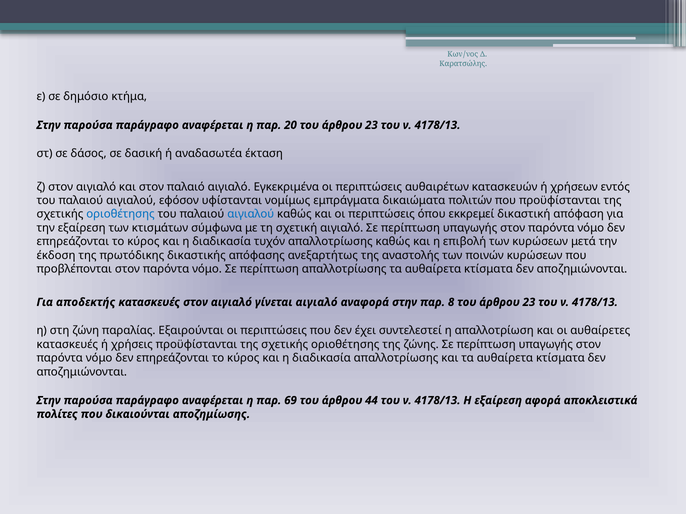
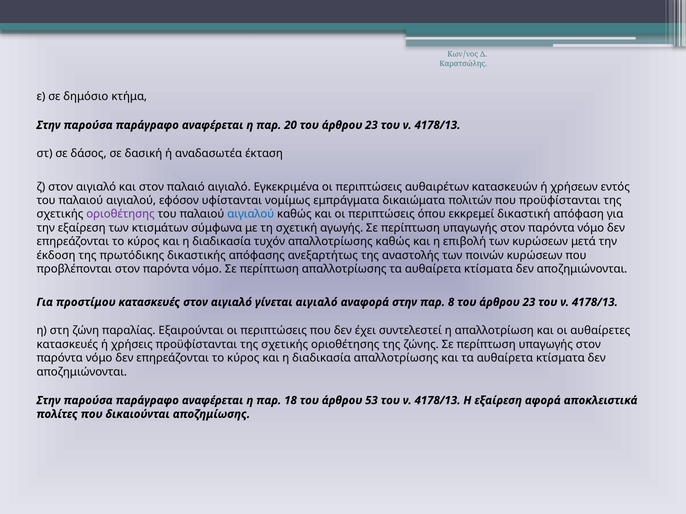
οριοθέτησης colour: blue -> purple (120, 214)
σχετική αιγιαλό: αιγιαλό -> αγωγής (342, 228)
αποδεκτής: αποδεκτής -> προστίμου (86, 302)
69: 69 -> 18 (291, 401)
44: 44 -> 53 (371, 401)
